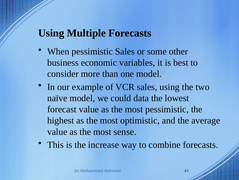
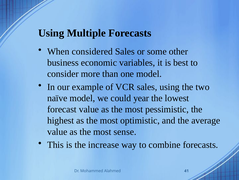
When pessimistic: pessimistic -> considered (92, 51)
data: data -> year (141, 98)
